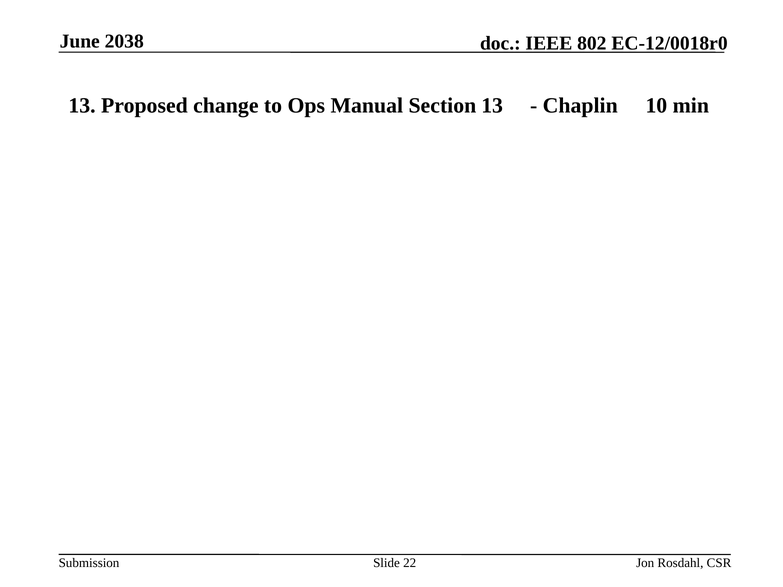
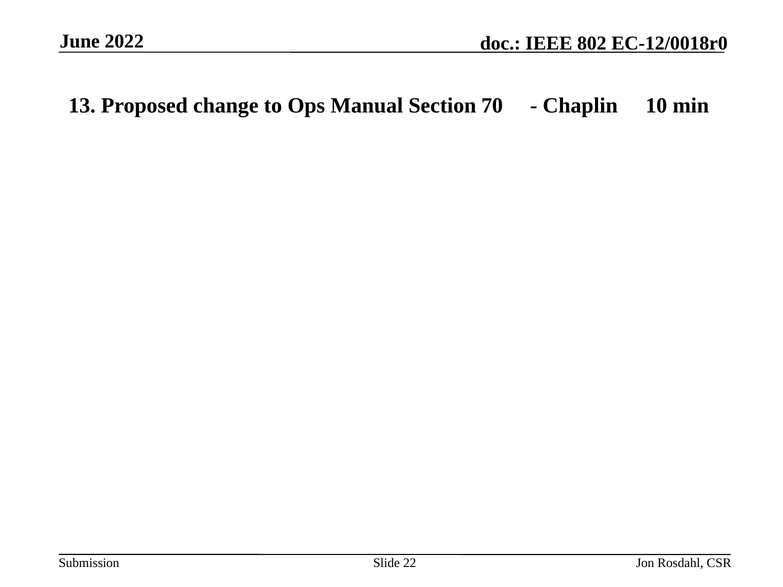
2038: 2038 -> 2022 (124, 42)
Section 13: 13 -> 70 (492, 106)
